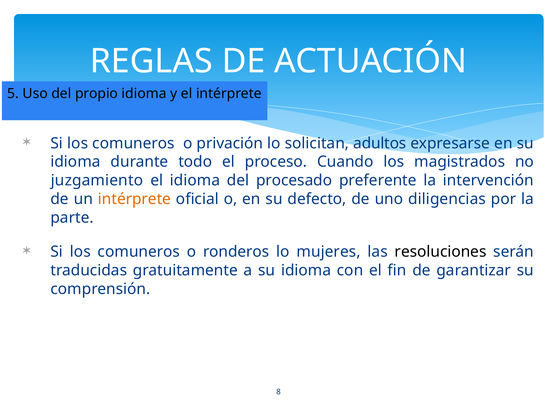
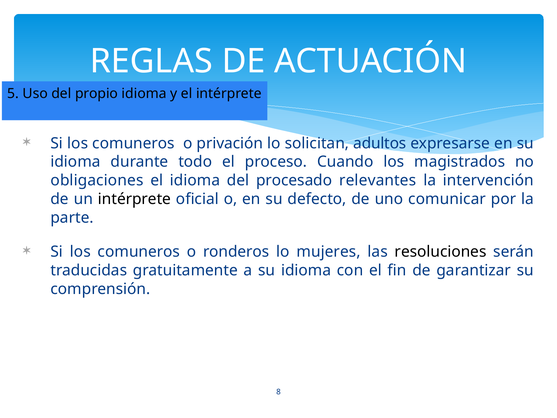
juzgamiento: juzgamiento -> obligaciones (97, 180)
preferente: preferente -> relevantes (378, 180)
intérprete colour: orange -> black (134, 199)
diligencias: diligencias -> comunicar (447, 199)
